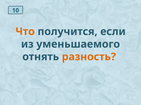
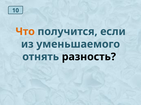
разность colour: orange -> black (89, 57)
